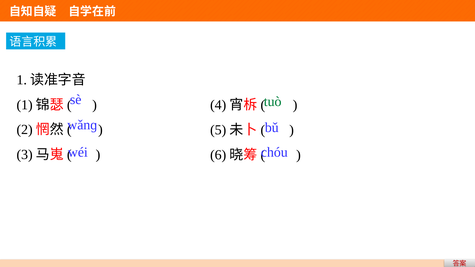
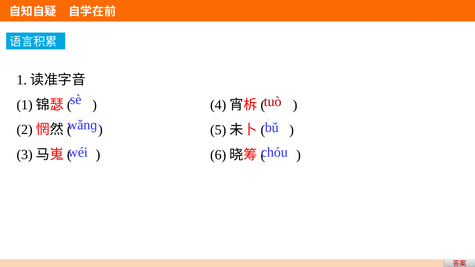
tuò colour: green -> red (273, 102)
